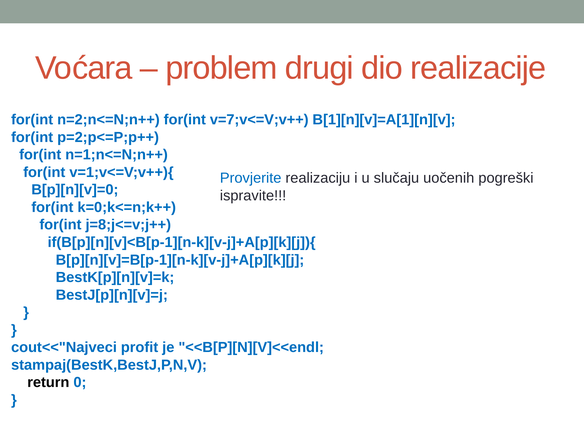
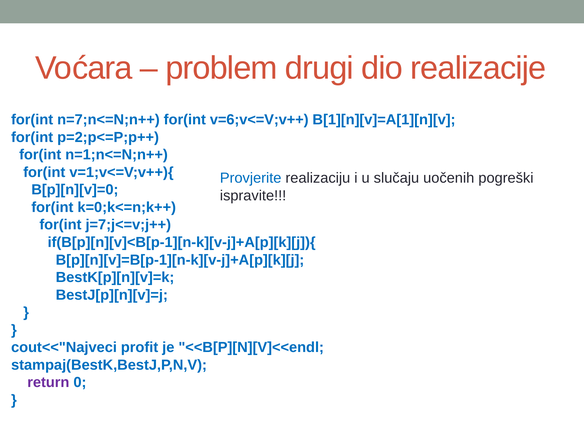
n=2;n<=N;n++: n=2;n<=N;n++ -> n=7;n<=N;n++ (108, 120)
v=7;v<=V;v++: v=7;v<=V;v++ -> v=6;v<=V;v++ (259, 120)
j=8;j<=v;j++: j=8;j<=v;j++ -> j=7;j<=v;j++ (128, 225)
return colour: black -> purple (48, 383)
